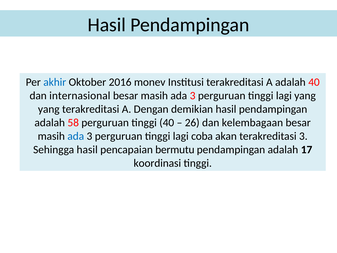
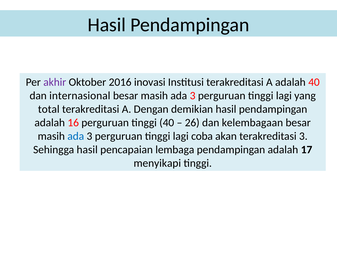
akhir colour: blue -> purple (55, 82)
monev: monev -> inovasi (150, 82)
yang: yang -> total (49, 109)
58: 58 -> 16 (73, 123)
bermutu: bermutu -> lembaga (175, 150)
koordinasi: koordinasi -> menyikapi (157, 163)
